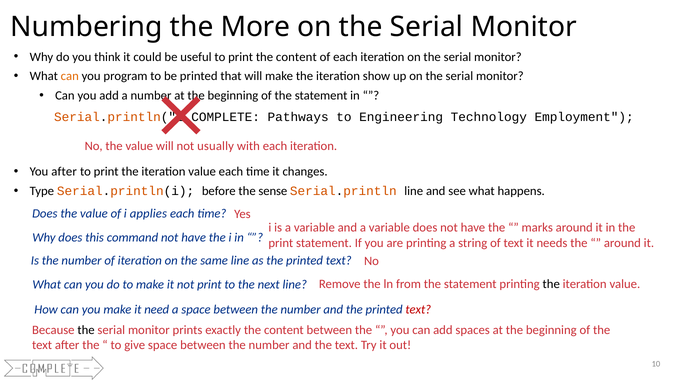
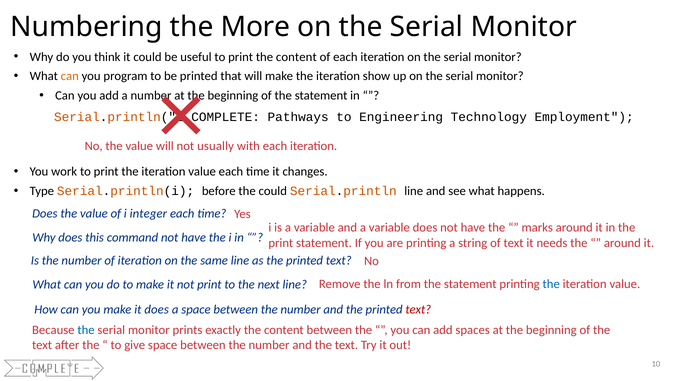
You after: after -> work (64, 172)
the sense: sense -> could (273, 191)
applies: applies -> integer (148, 214)
the colour: black -> blue (551, 284)
make it need: need -> does (157, 310)
the colour: black -> blue (86, 330)
